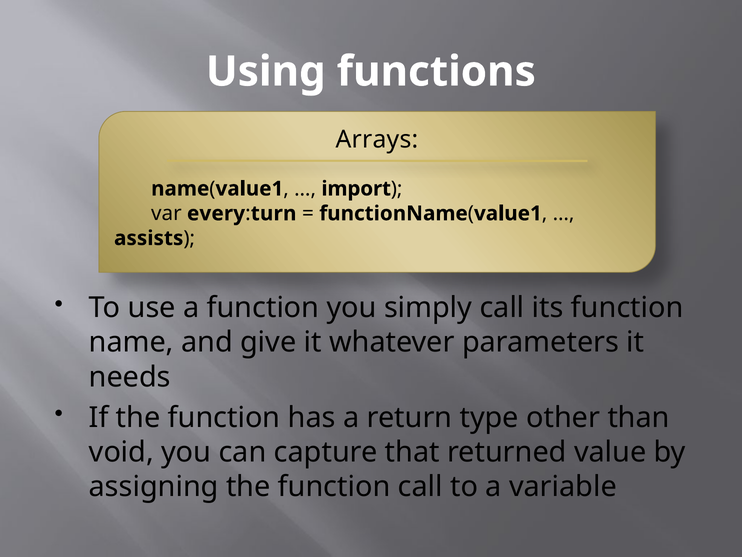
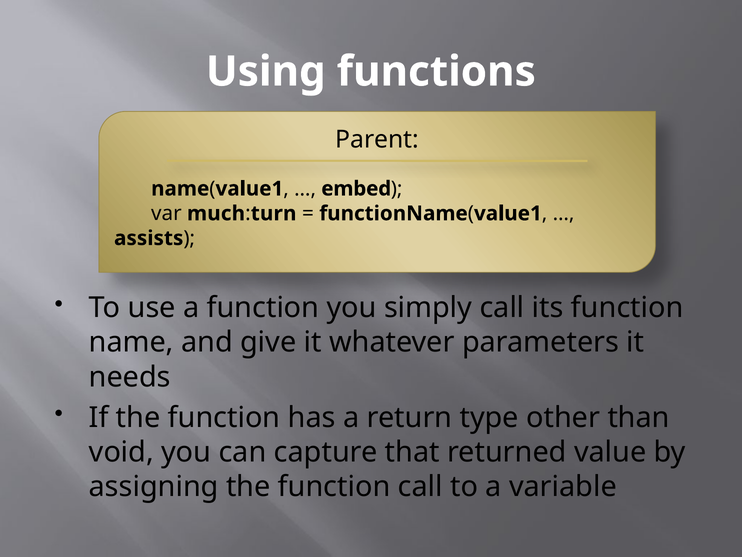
Arrays: Arrays -> Parent (377, 139)
import: import -> embed (356, 189)
every: every -> much (216, 213)
